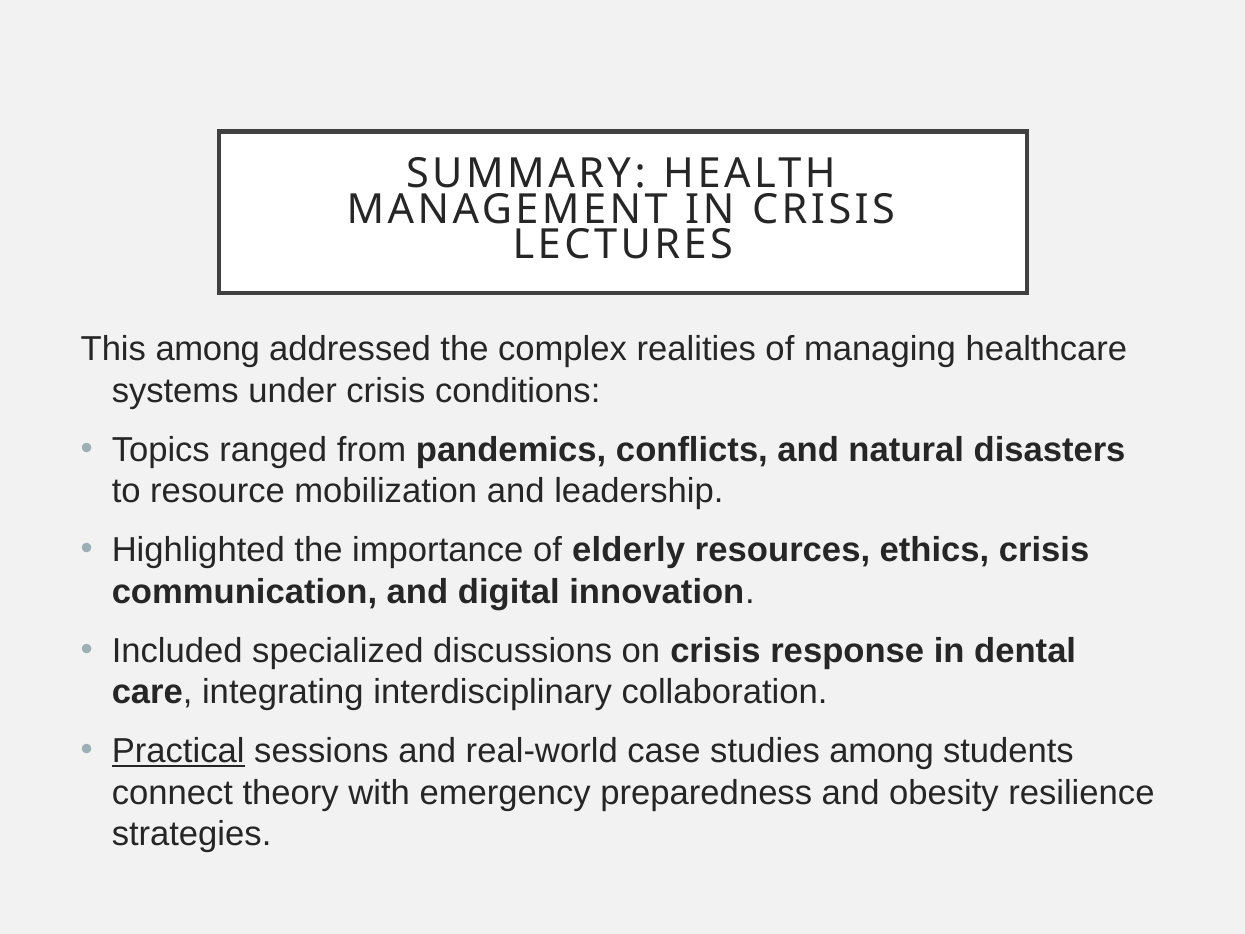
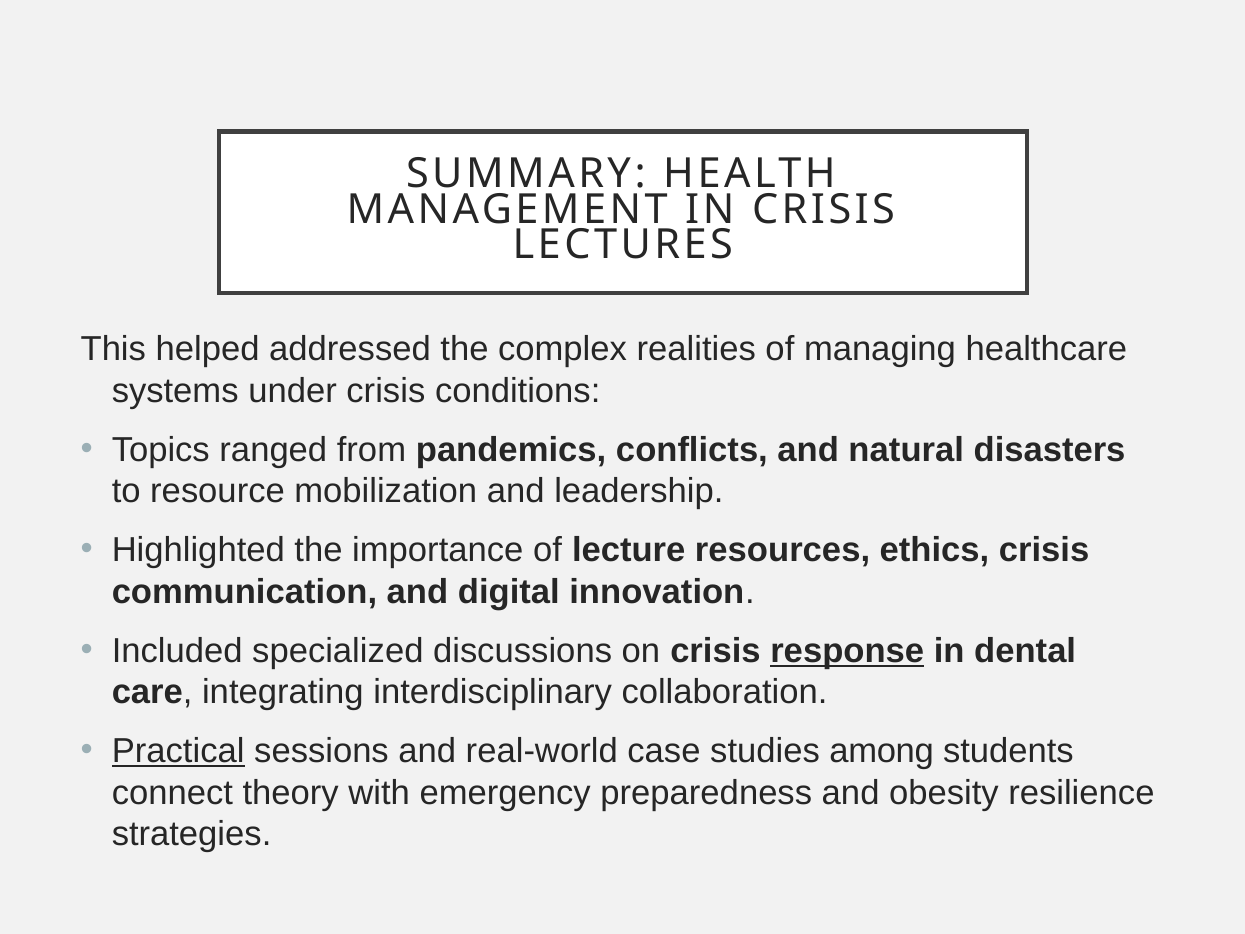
This among: among -> helped (208, 349)
elderly: elderly -> lecture (629, 550)
response underline: none -> present (847, 651)
